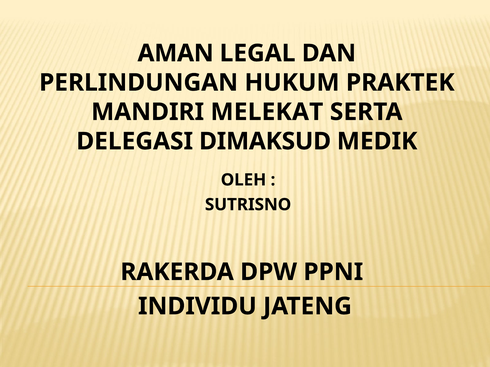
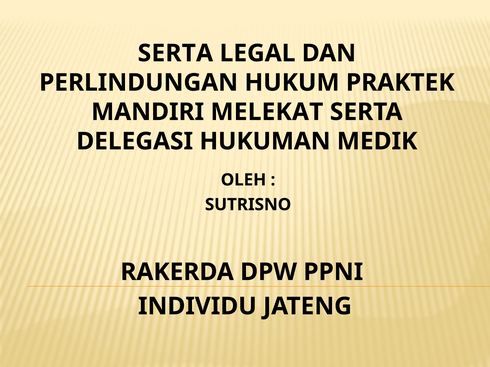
AMAN: AMAN -> SERTA (175, 53)
DIMAKSUD: DIMAKSUD -> HUKUMAN (265, 141)
